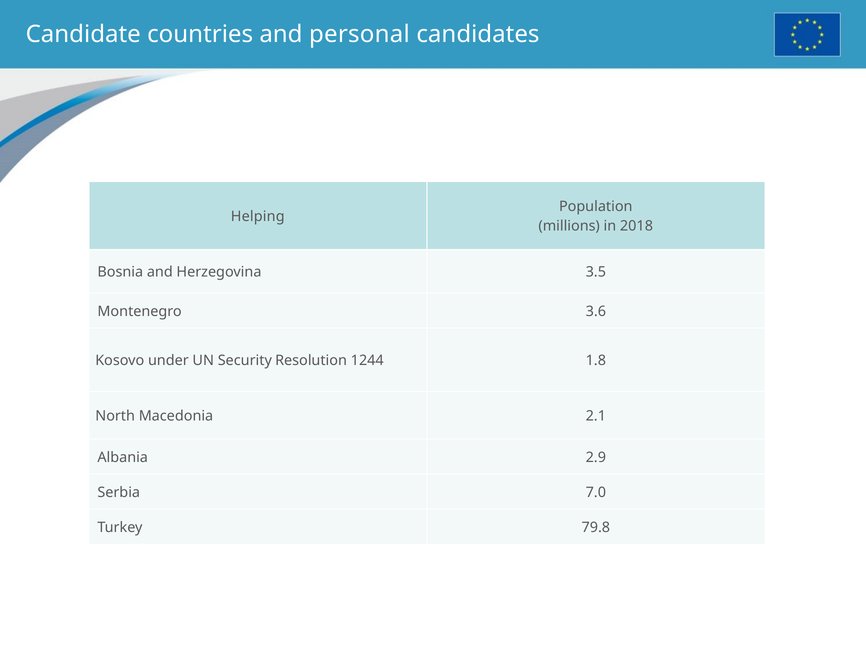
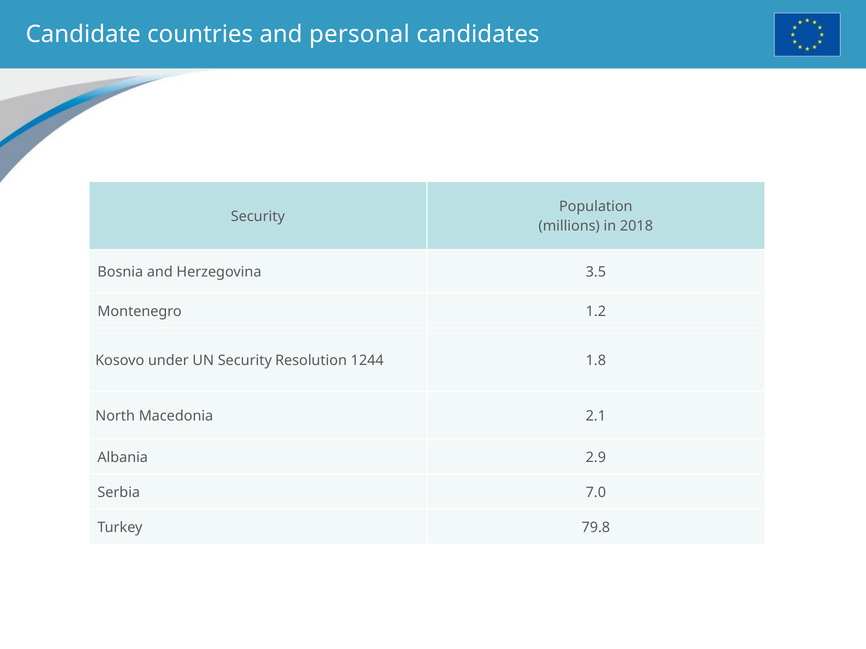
Helping: Helping -> Security (258, 217)
3.6: 3.6 -> 1.2 (596, 312)
